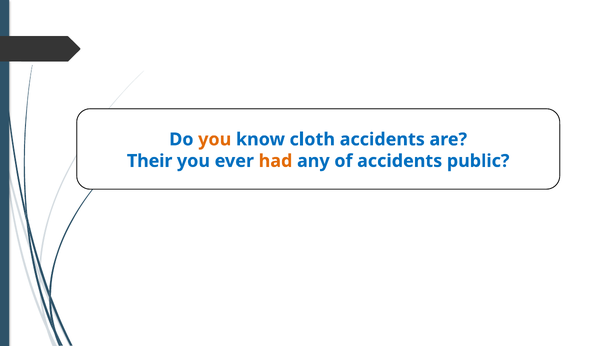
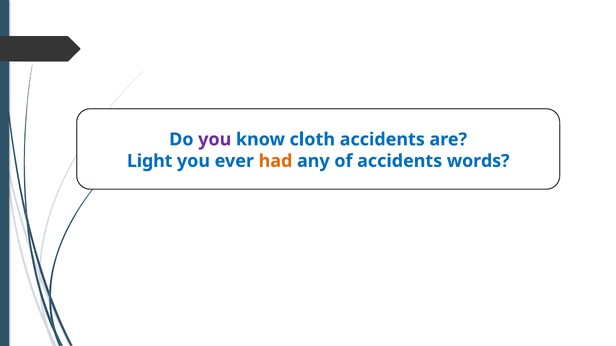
you colour: orange -> purple (215, 140)
Their: Their -> Light (150, 161)
public: public -> words (478, 161)
